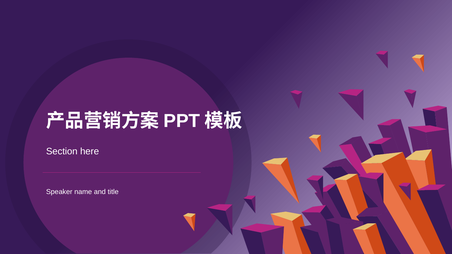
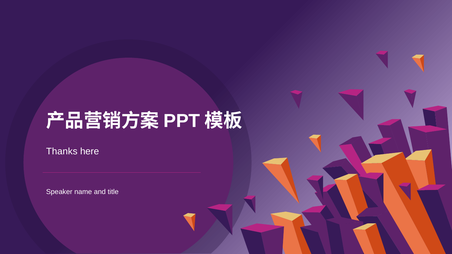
Section: Section -> Thanks (62, 152)
